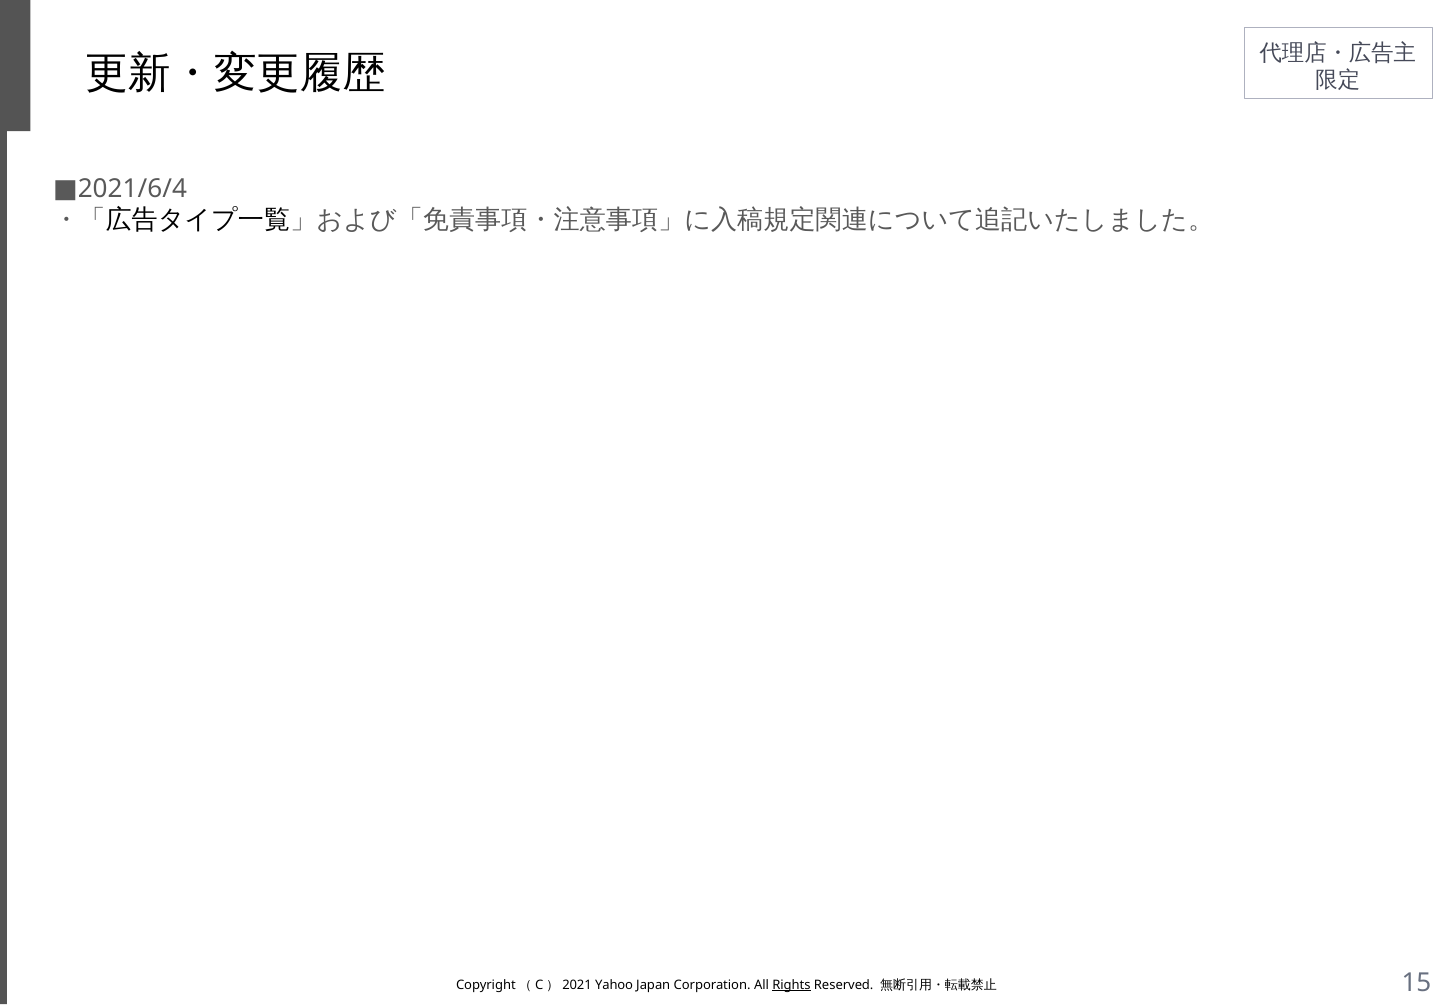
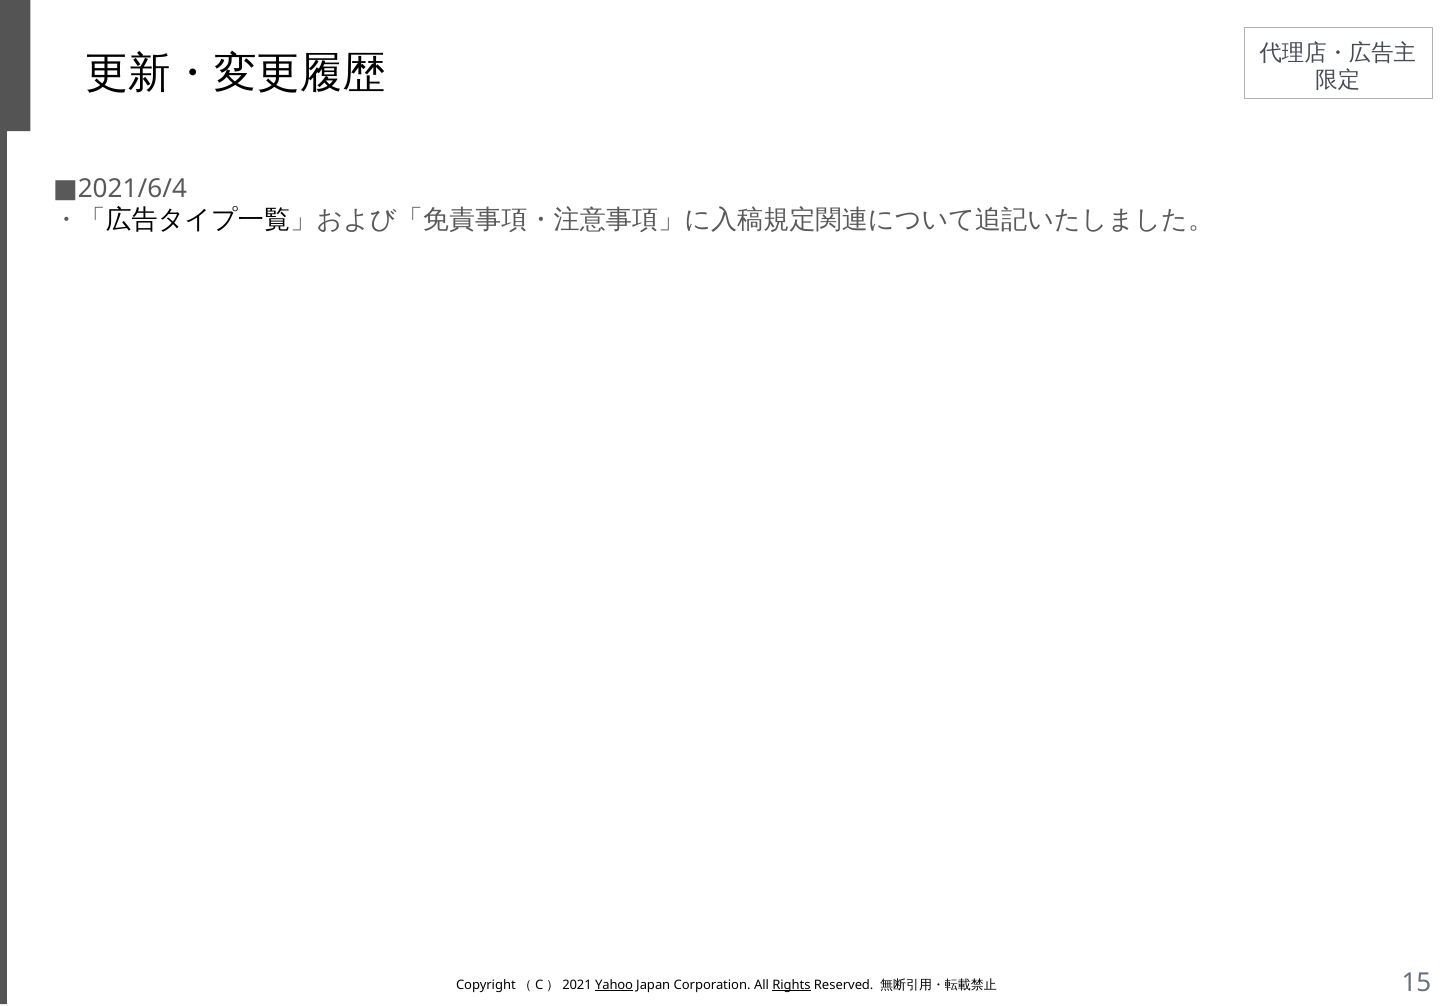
Yahoo underline: none -> present (614, 985)
